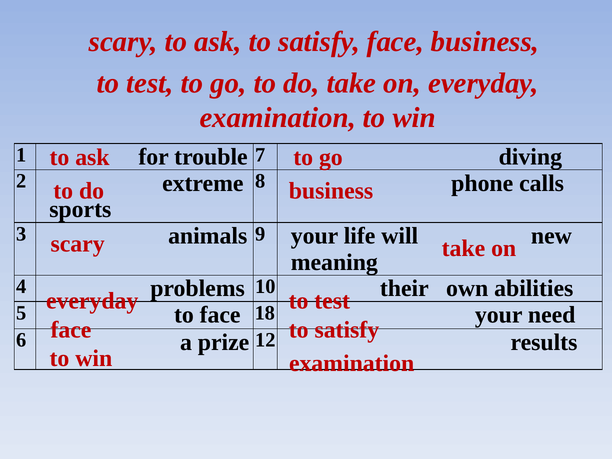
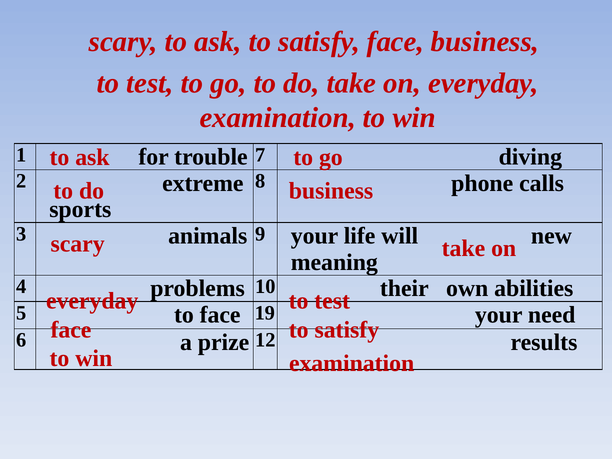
18: 18 -> 19 (265, 313)
